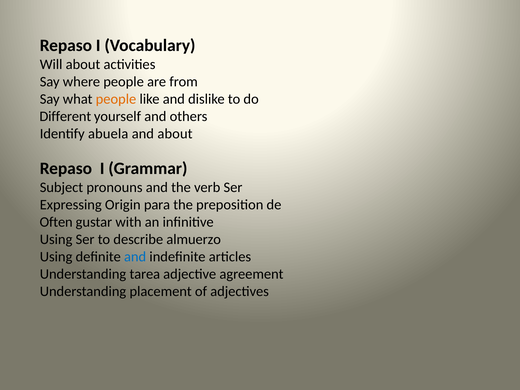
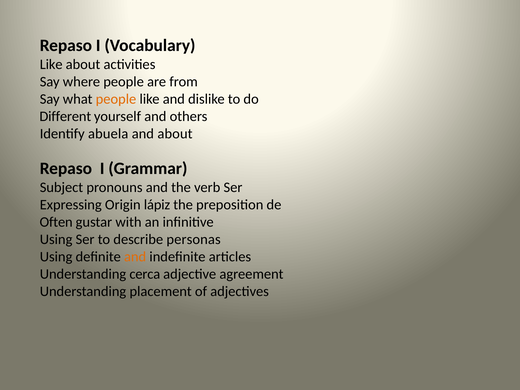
Will: Will -> Like (51, 64)
para: para -> lápiz (157, 205)
almuerzo: almuerzo -> personas (194, 239)
and colour: blue -> orange (135, 257)
tarea: tarea -> cerca (145, 274)
